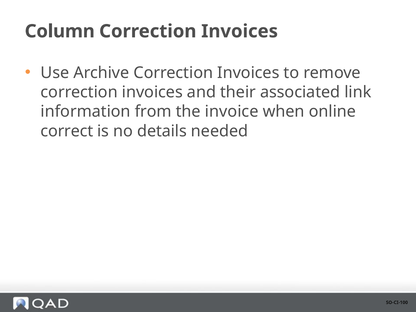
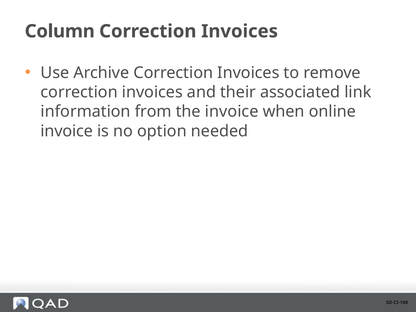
correct: correct -> invoice (67, 131)
details: details -> option (162, 131)
